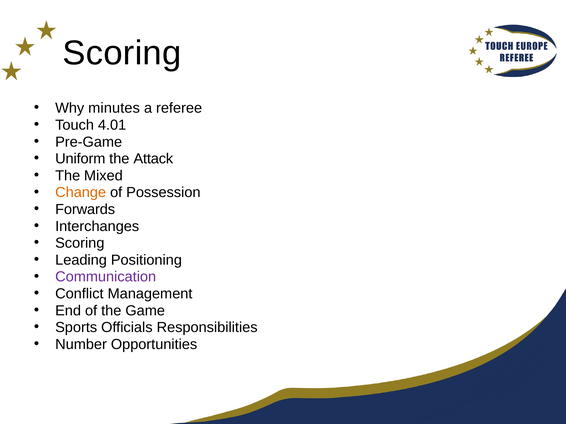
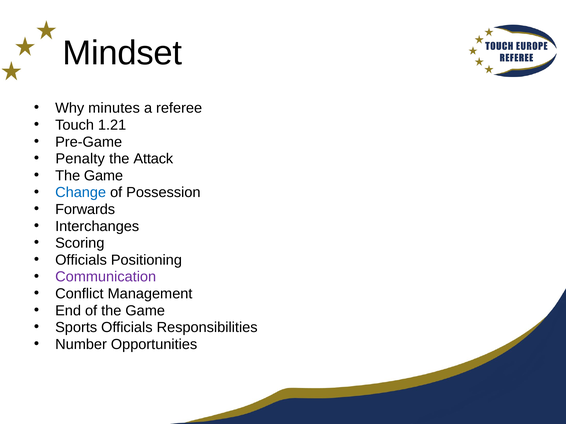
Scoring: Scoring -> Mindset (122, 53)
4.01: 4.01 -> 1.21 (112, 125)
Uniform: Uniform -> Penalty (80, 159)
Mixed: Mixed -> Game (103, 176)
Change colour: orange -> blue (81, 193)
Leading: Leading -> Officials (81, 260)
